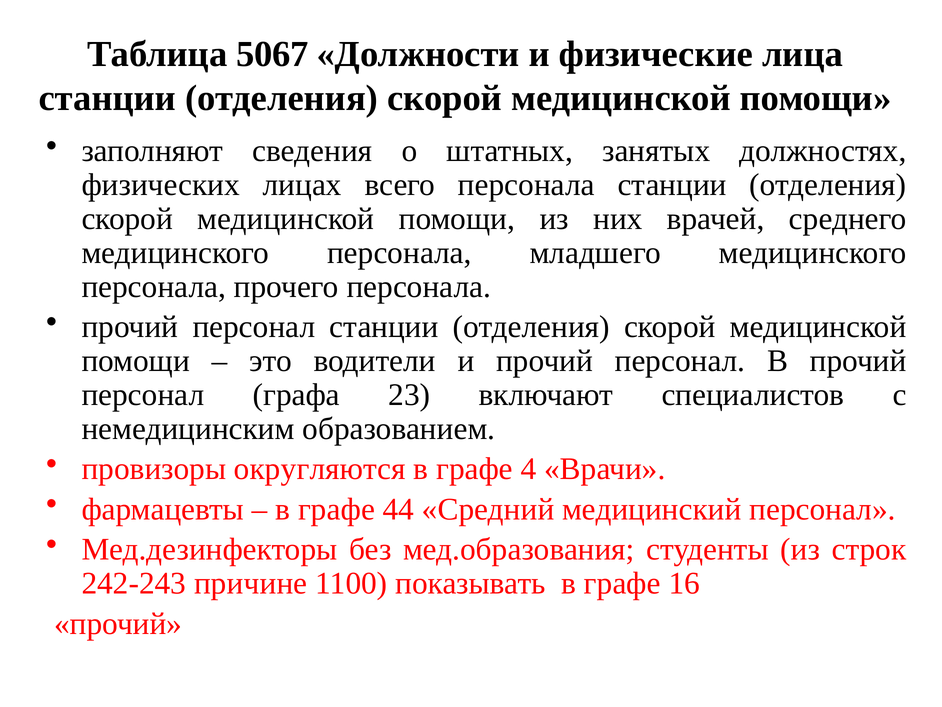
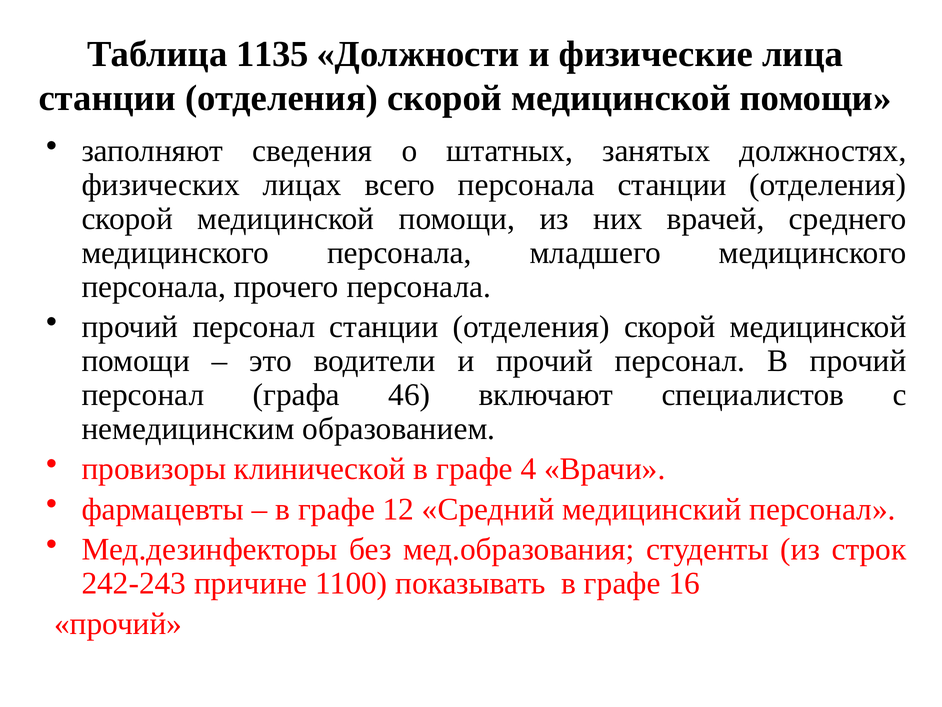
5067: 5067 -> 1135 (272, 54)
23: 23 -> 46 (409, 394)
округляются: округляются -> клинической (320, 469)
44: 44 -> 12 (398, 509)
